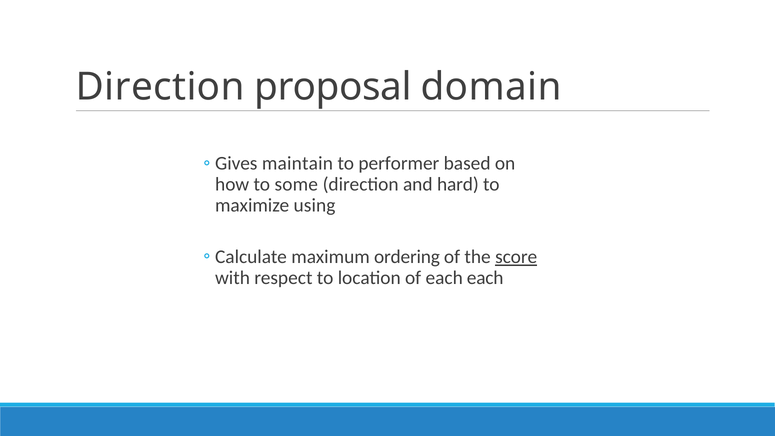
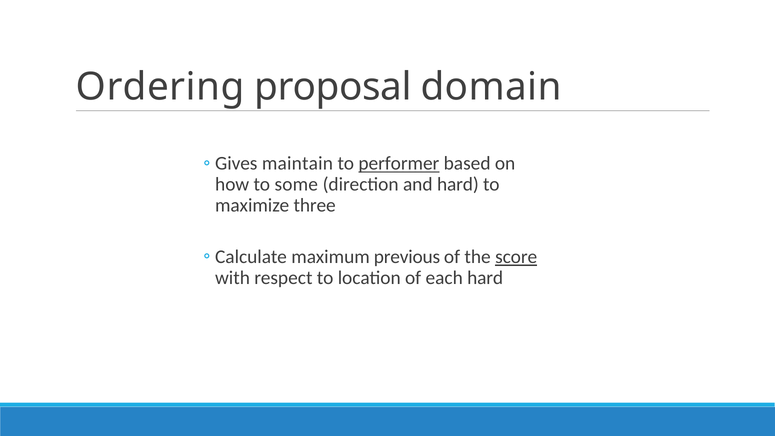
Direction: Direction -> Ordering (160, 87)
performer underline: none -> present (399, 164)
using: using -> three (315, 205)
ordering: ordering -> previous (407, 257)
each each: each -> hard (485, 278)
